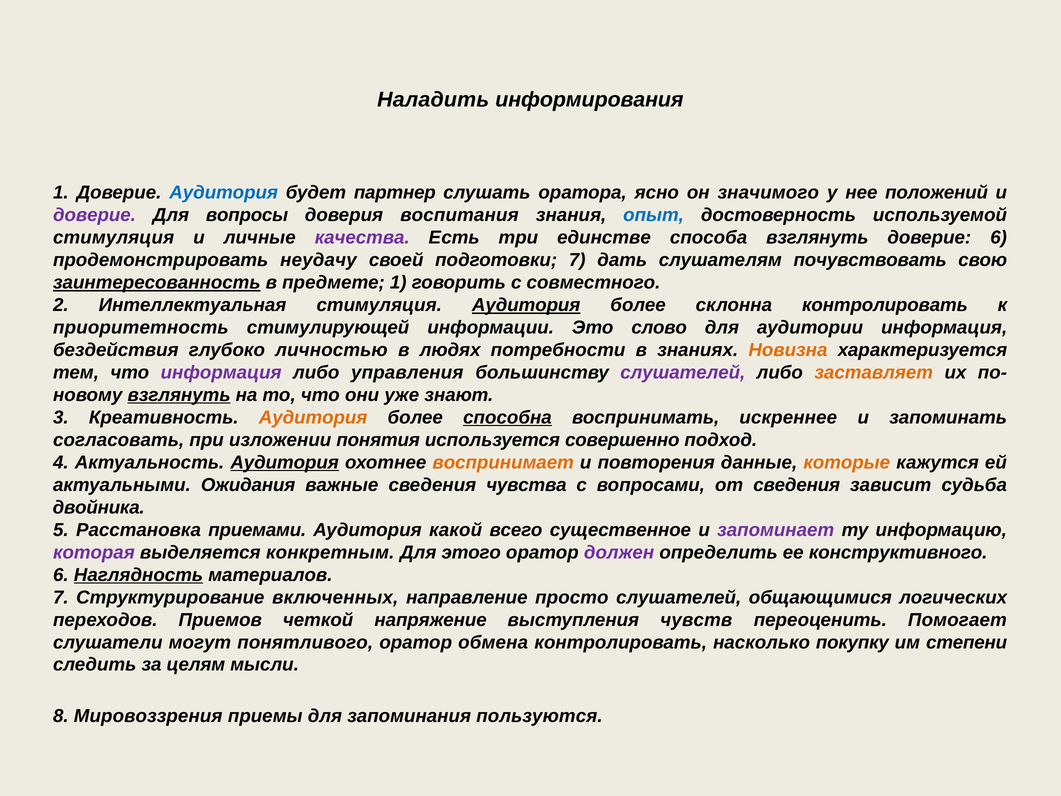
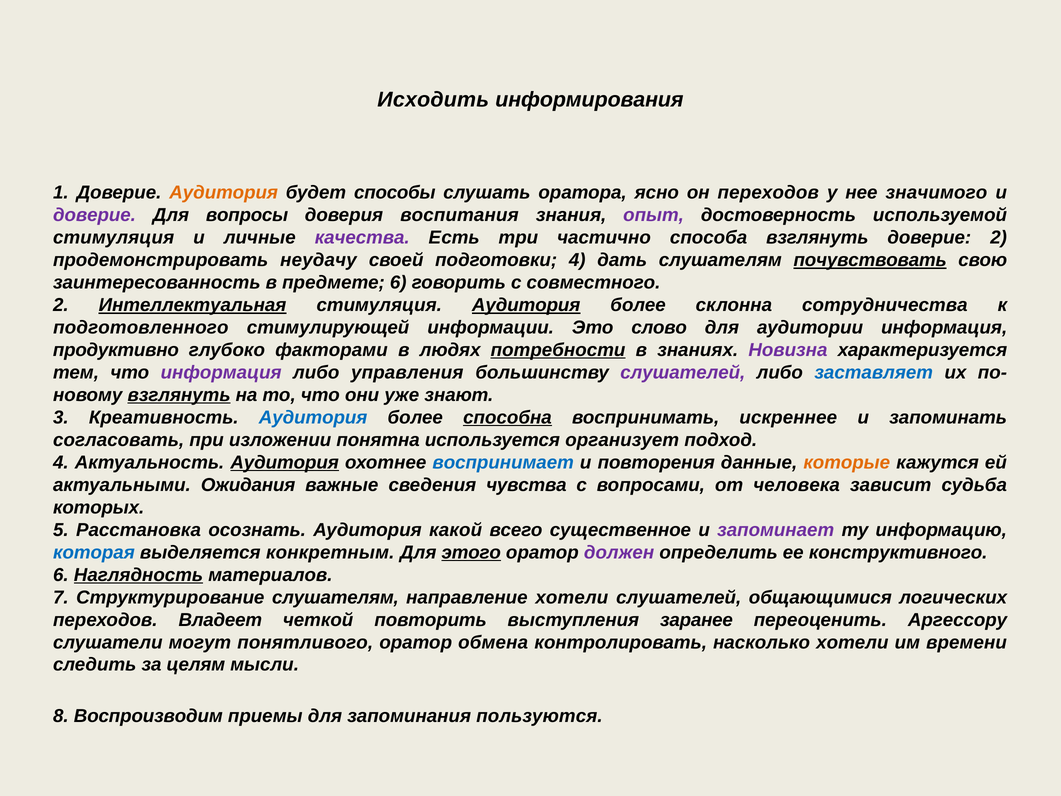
Наладить: Наладить -> Исходить (433, 100)
Аудитория colour: blue -> orange (224, 193)
партнер: партнер -> способы (395, 193)
он значимого: значимого -> переходов (768, 193)
положений: положений -> значимого (936, 193)
опыт colour: blue -> purple (654, 215)
единстве: единстве -> частично (604, 238)
доверие 6: 6 -> 2 (999, 238)
подготовки 7: 7 -> 4 (577, 260)
почувствовать underline: none -> present (870, 260)
заинтересованность underline: present -> none (157, 283)
предмете 1: 1 -> 6 (398, 283)
Интеллектуальная underline: none -> present (193, 305)
склонна контролировать: контролировать -> сотрудничества (885, 305)
приоритетность: приоритетность -> подготовленного (141, 327)
бездействия: бездействия -> продуктивно (116, 350)
личностью: личностью -> факторами (332, 350)
потребности underline: none -> present (558, 350)
Новизна colour: orange -> purple (788, 350)
заставляет colour: orange -> blue (874, 372)
Аудитория colour: orange -> blue (313, 417)
понятия: понятия -> понятна (378, 440)
совершенно: совершенно -> организует (622, 440)
воспринимает colour: orange -> blue (503, 462)
от сведения: сведения -> человека (797, 485)
двойника: двойника -> которых (99, 507)
приемами: приемами -> осознать (257, 530)
которая colour: purple -> blue (94, 552)
этого underline: none -> present (471, 552)
Структурирование включенных: включенных -> слушателям (335, 597)
направление просто: просто -> хотели (572, 597)
Приемов: Приемов -> Владеет (220, 620)
напряжение: напряжение -> повторить (431, 620)
чувств: чувств -> заранее (696, 620)
Помогает: Помогает -> Аргессору (958, 620)
насколько покупку: покупку -> хотели (852, 642)
степени: степени -> времени (966, 642)
Мировоззрения: Мировоззрения -> Воспроизводим (148, 716)
